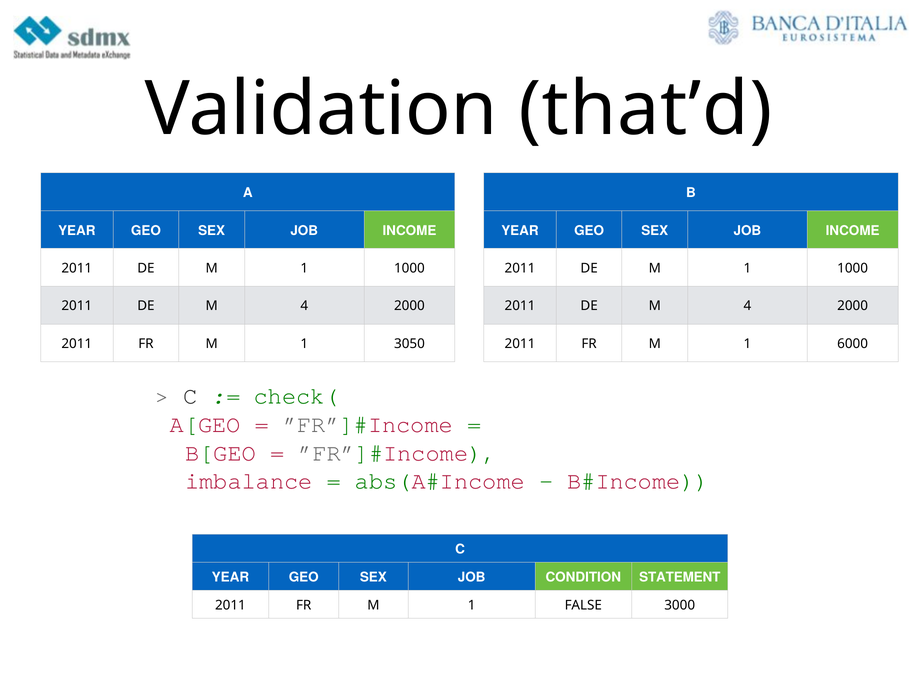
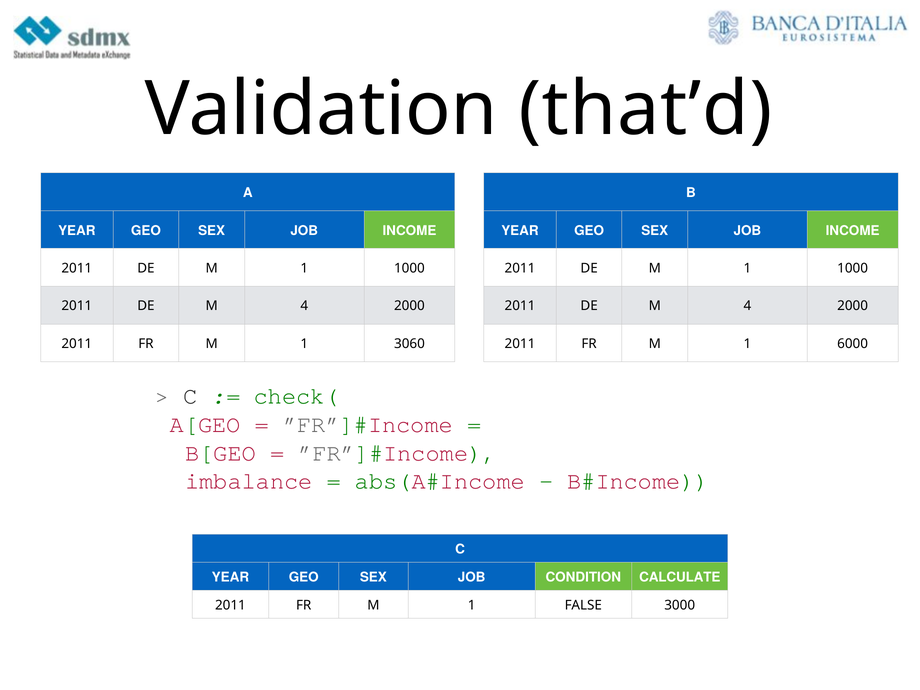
3050: 3050 -> 3060 (409, 344)
STATEMENT: STATEMENT -> CALCULATE (680, 577)
